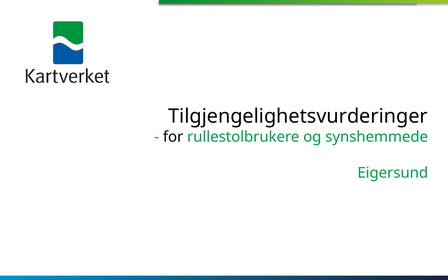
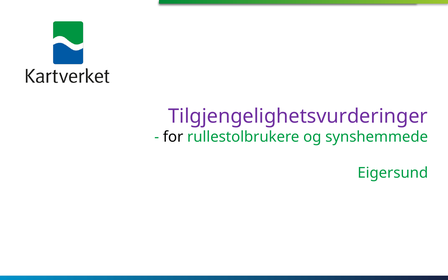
Tilgjengelighetsvurderinger colour: black -> purple (298, 116)
